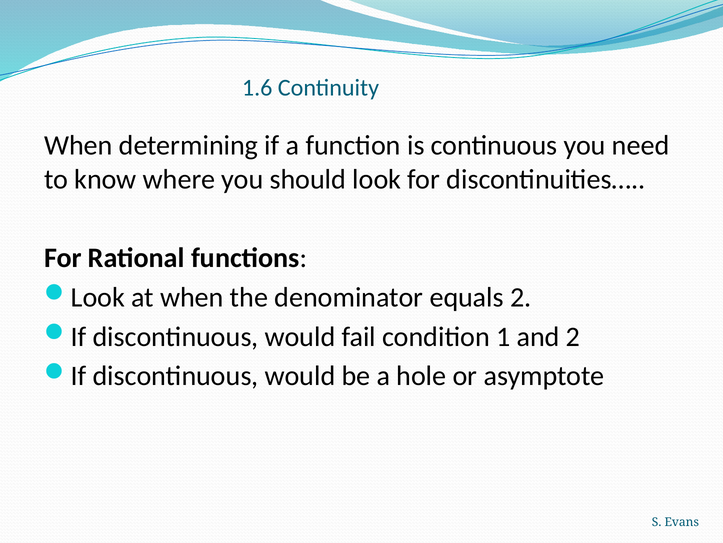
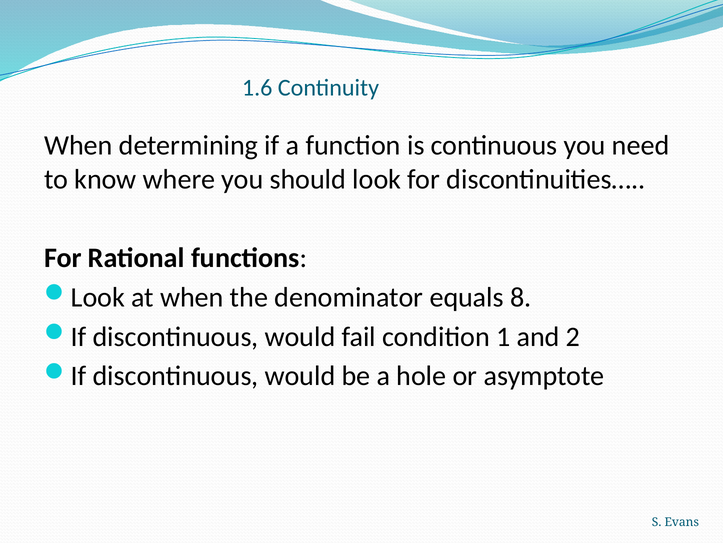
equals 2: 2 -> 8 (521, 297)
